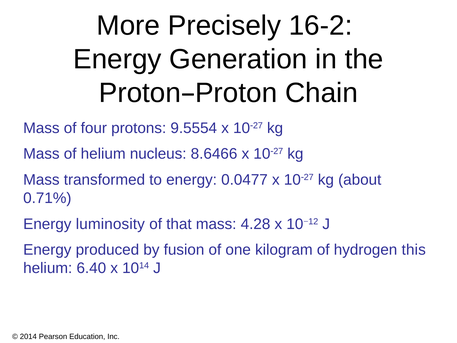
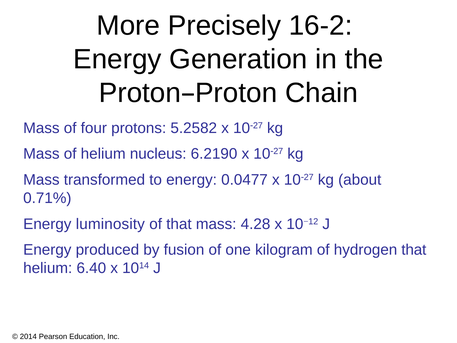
9.5554: 9.5554 -> 5.2582 (194, 128)
8.6466: 8.6466 -> 6.2190 (214, 154)
hydrogen this: this -> that (414, 250)
